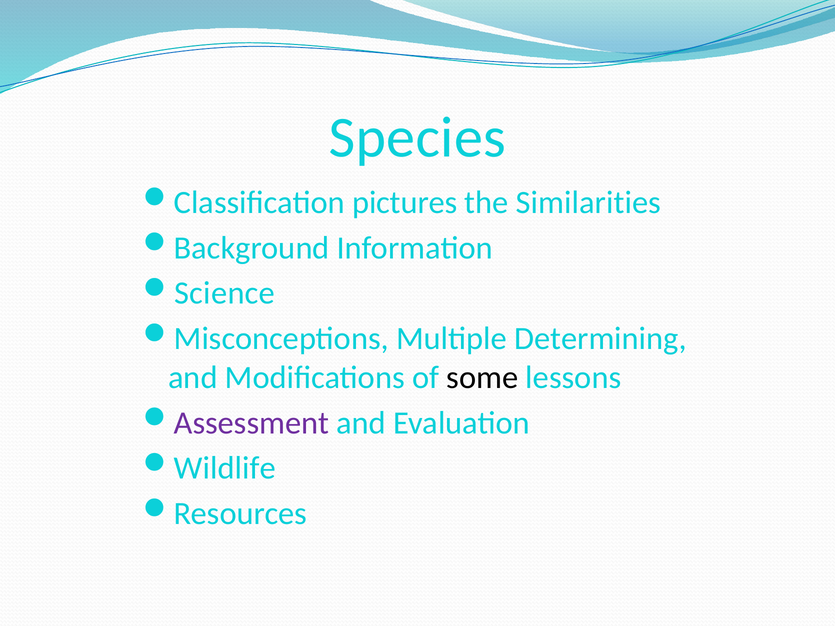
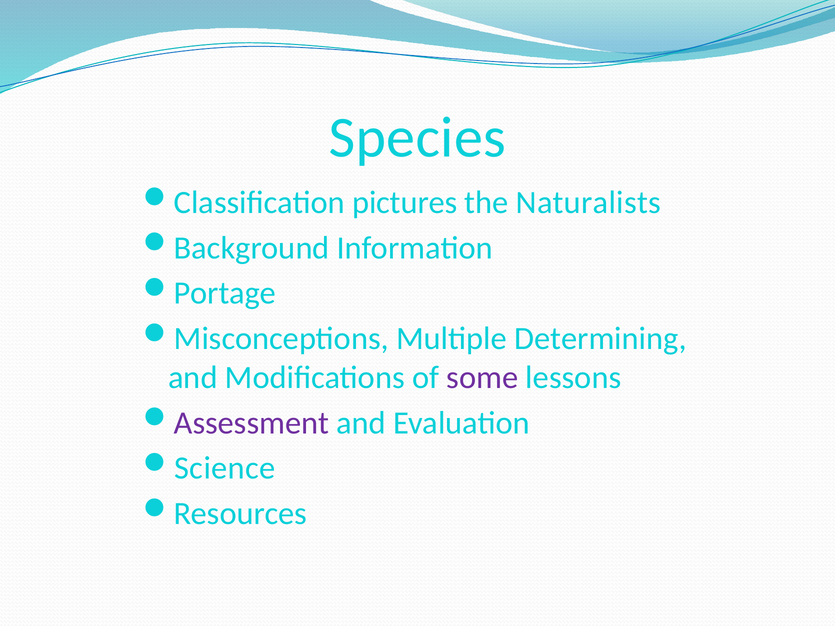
Similarities: Similarities -> Naturalists (588, 203)
Science: Science -> Portage (225, 293)
some colour: black -> purple (482, 378)
Wildlife: Wildlife -> Science (225, 468)
